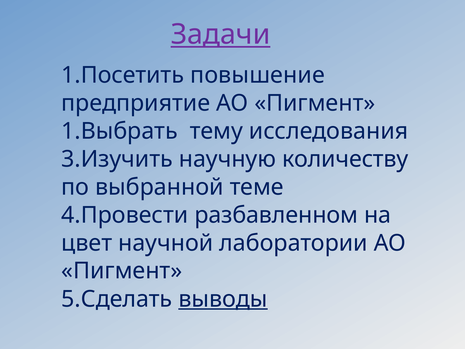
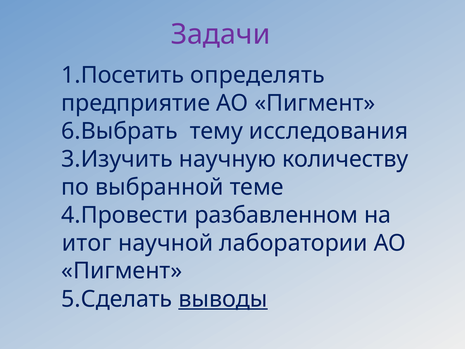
Задачи underline: present -> none (221, 35)
повышение: повышение -> определять (258, 75)
1.Выбрать: 1.Выбрать -> 6.Выбрать (120, 131)
цвет: цвет -> итог (87, 243)
